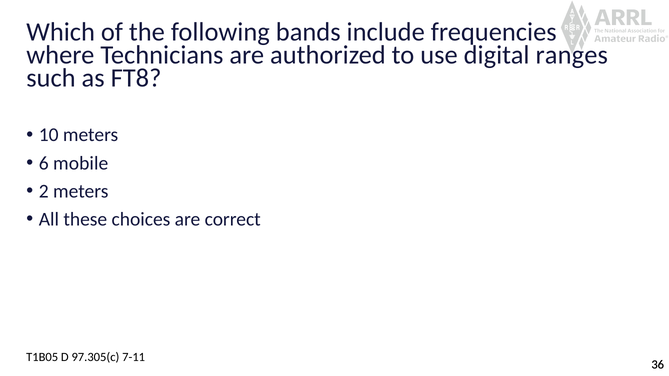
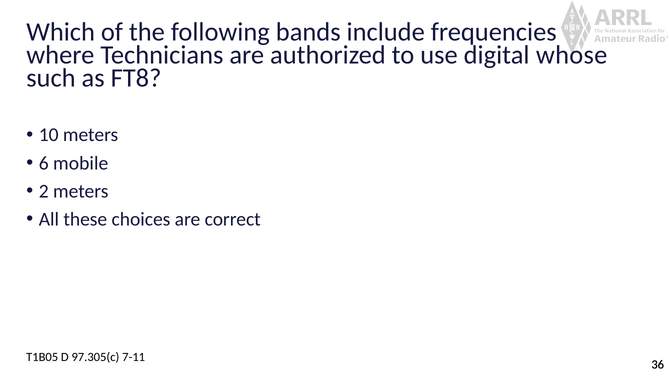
ranges: ranges -> whose (572, 55)
